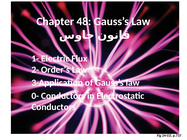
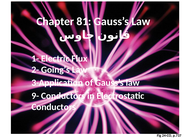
48: 48 -> 81 (84, 21)
Order’s: Order’s -> Going’s (55, 70)
0-: 0- -> 9- (35, 96)
